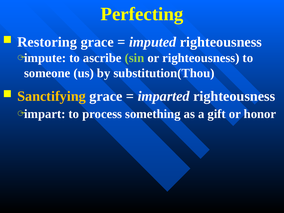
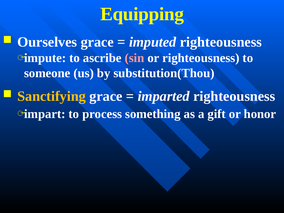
Perfecting: Perfecting -> Equipping (142, 14)
Restoring: Restoring -> Ourselves (47, 42)
sin colour: light green -> pink (134, 58)
